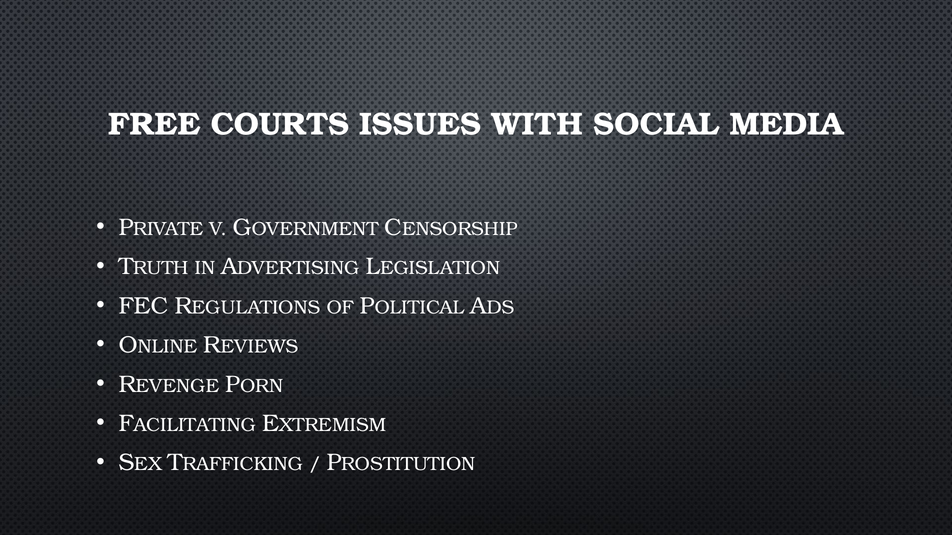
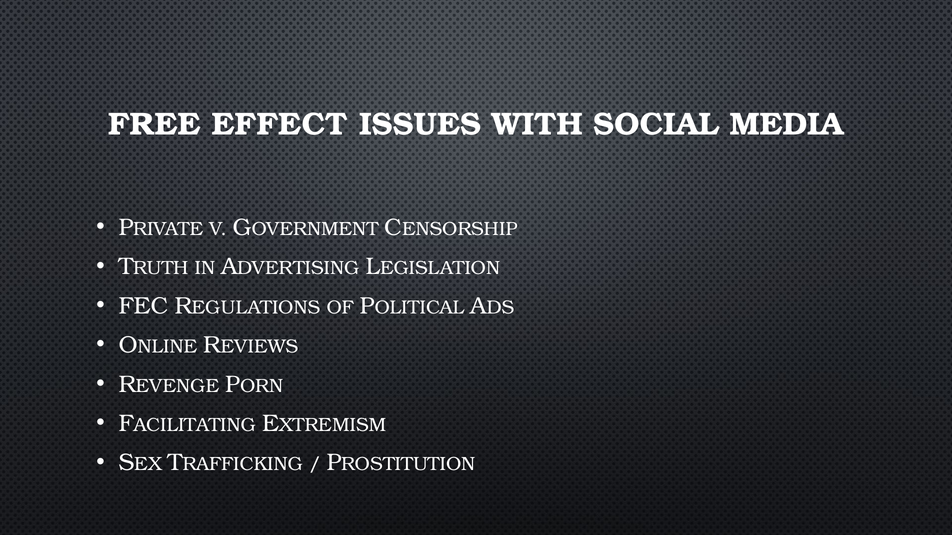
COURTS: COURTS -> EFFECT (280, 124)
